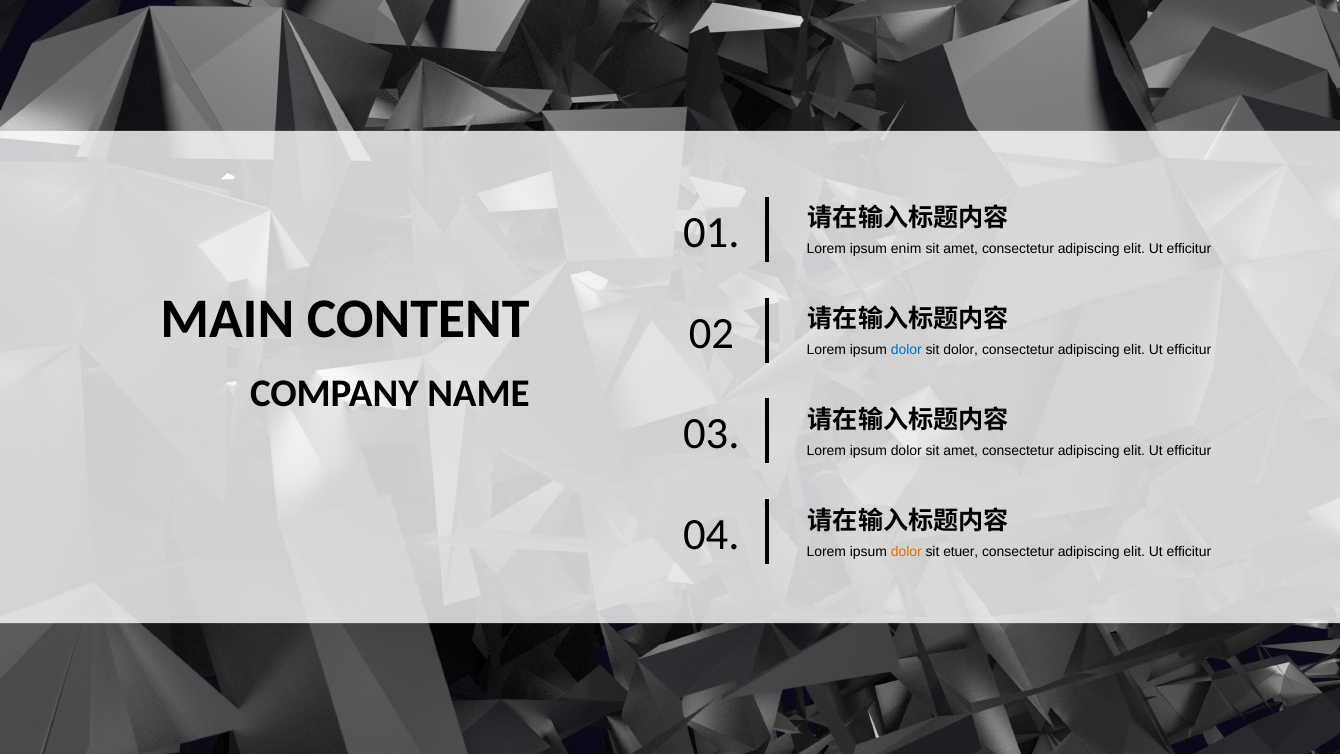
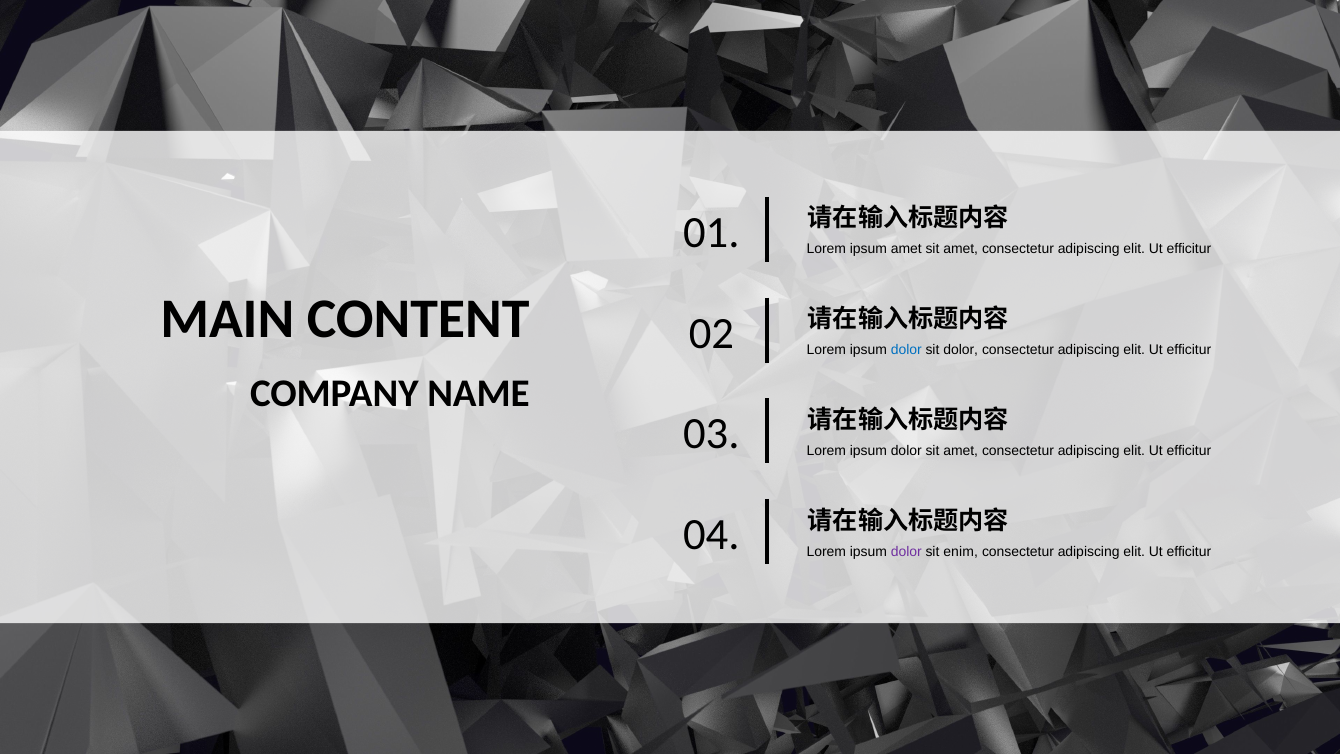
ipsum enim: enim -> amet (906, 249)
dolor colour: orange -> purple (906, 551)
etuer: etuer -> enim (961, 551)
